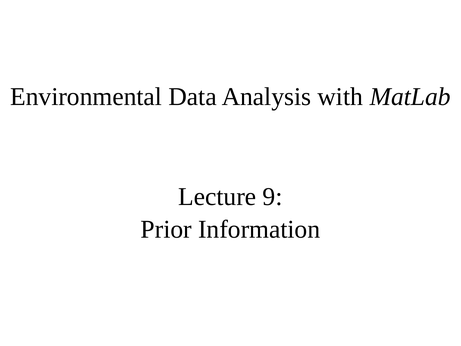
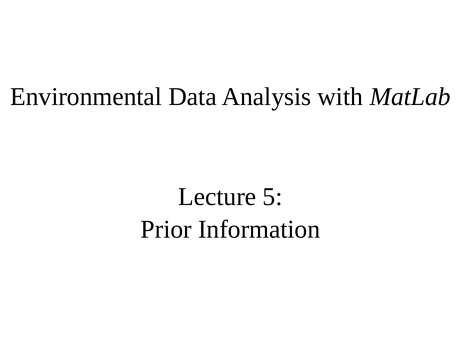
9: 9 -> 5 (273, 197)
